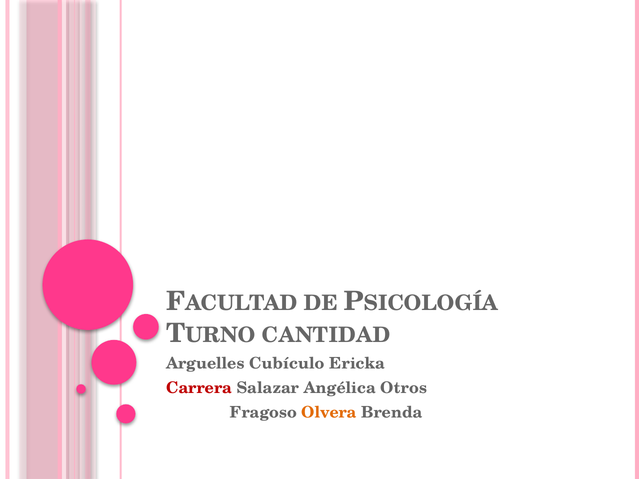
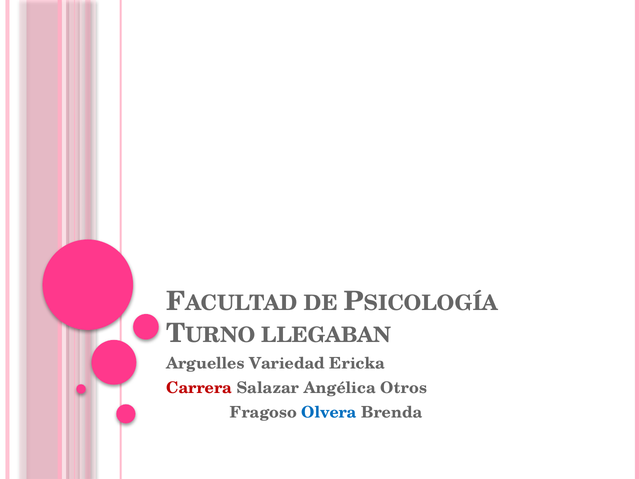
CANTIDAD: CANTIDAD -> LLEGABAN (326, 335)
Cubículo: Cubículo -> Variedad (287, 363)
Olvera colour: orange -> blue (329, 412)
